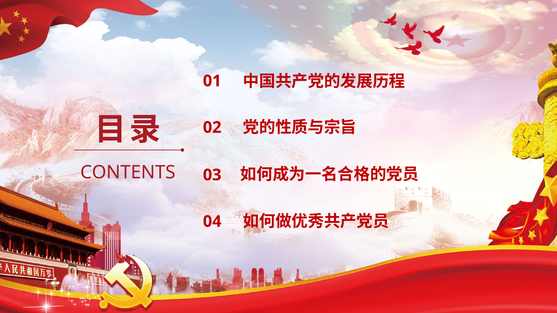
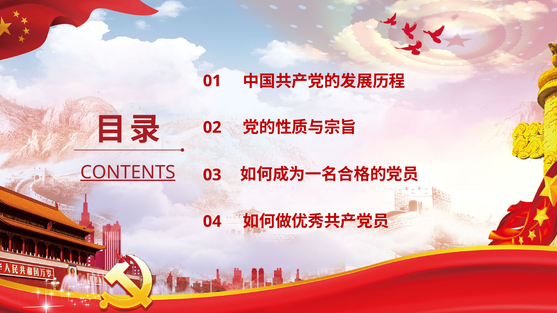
CONTENTS underline: none -> present (128, 172)
